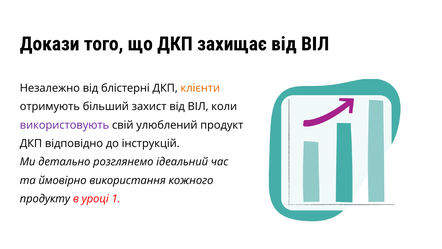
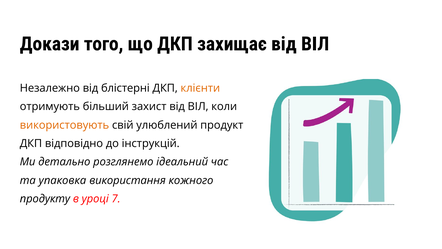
використовують colour: purple -> orange (64, 125)
ймовірно: ймовірно -> упаковка (62, 180)
1: 1 -> 7 (116, 199)
